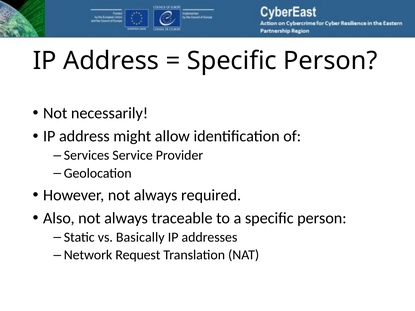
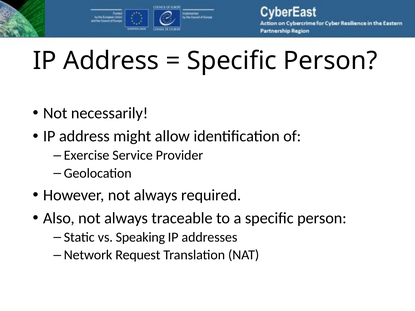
Services: Services -> Exercise (87, 156)
Basically: Basically -> Speaking (140, 237)
